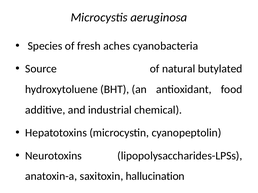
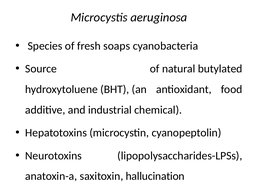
aches: aches -> soaps (117, 46)
